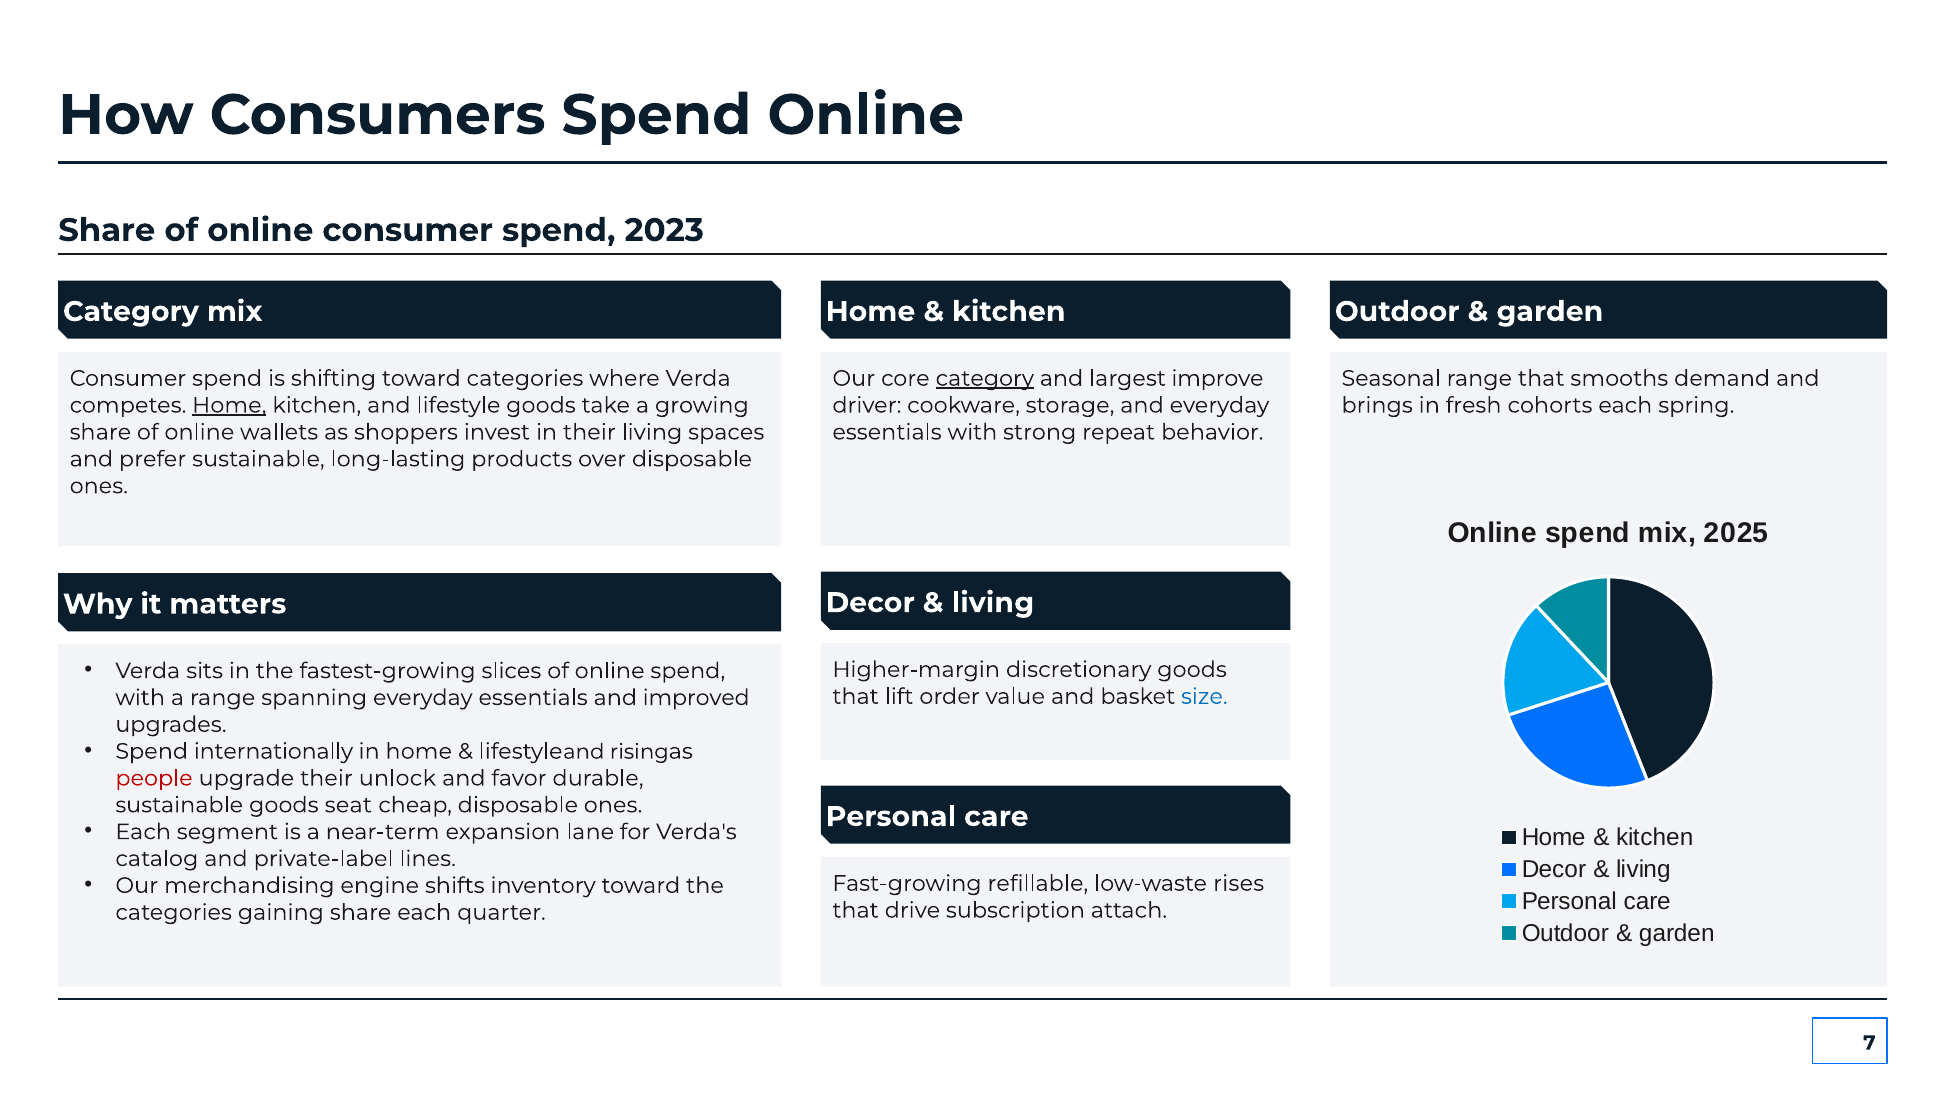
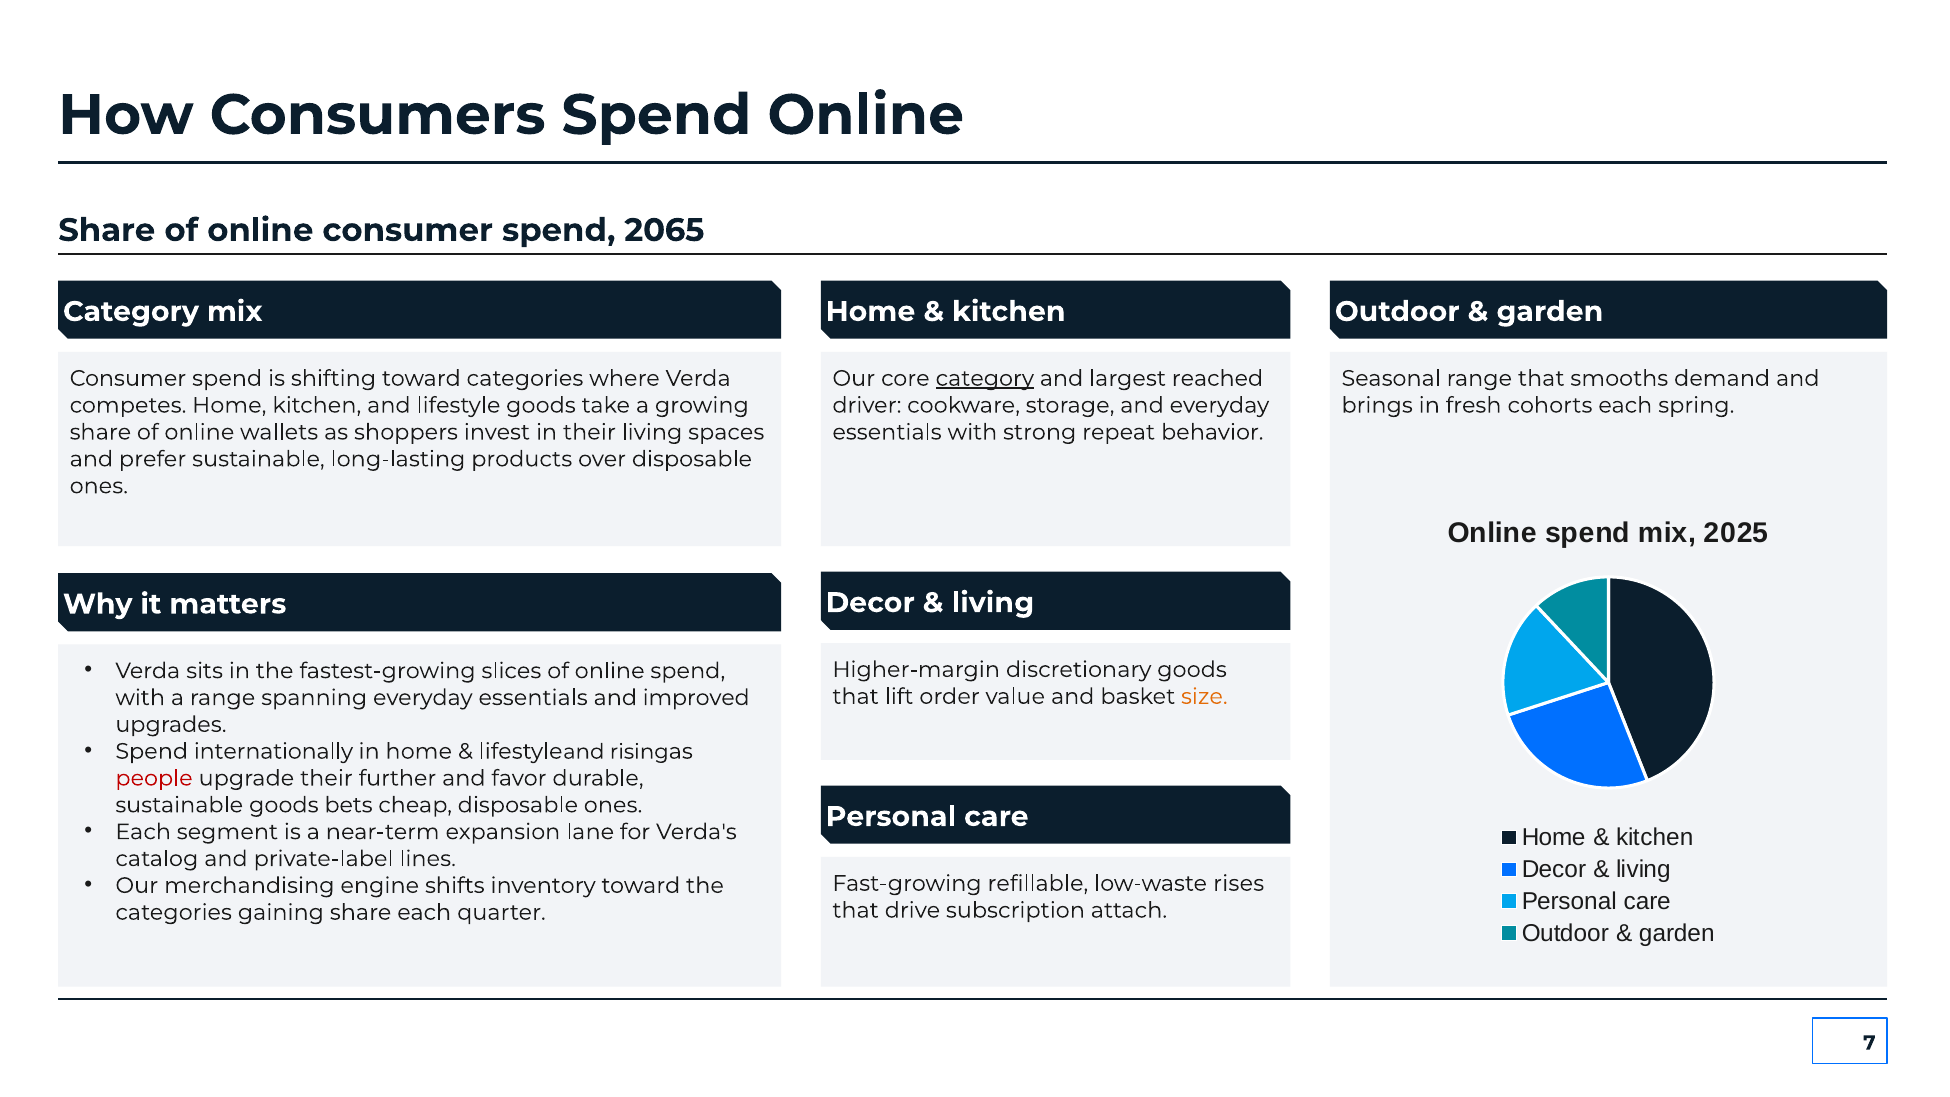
2023: 2023 -> 2065 (664, 230)
improve: improve -> reached (1217, 378)
Home underline: present -> none (229, 405)
size colour: blue -> orange (1204, 696)
unlock: unlock -> further (397, 778)
seat: seat -> bets (349, 805)
